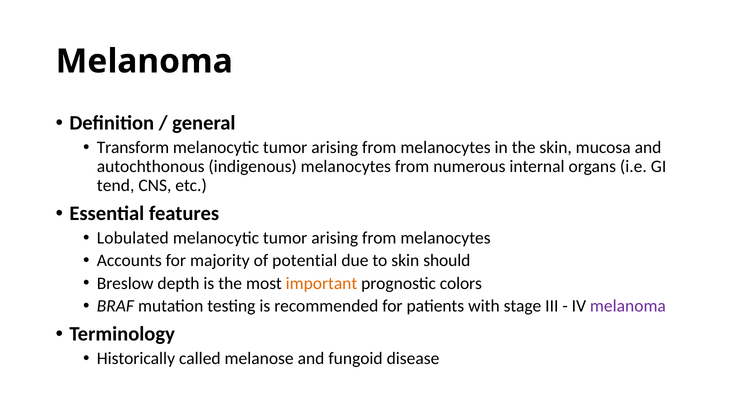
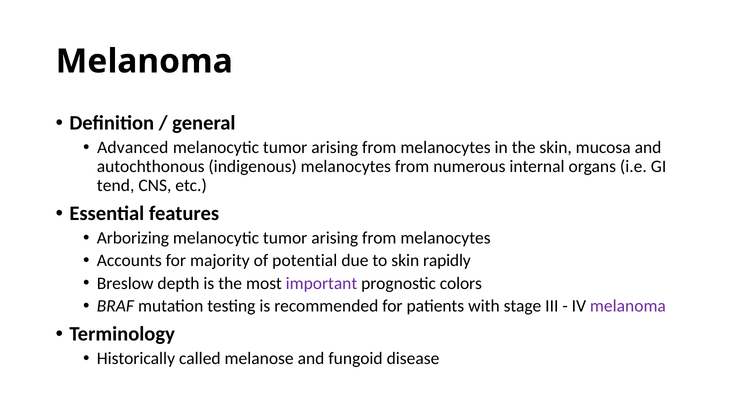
Transform: Transform -> Advanced (133, 148)
Lobulated: Lobulated -> Arborizing (133, 238)
should: should -> rapidly (447, 261)
important colour: orange -> purple (321, 283)
